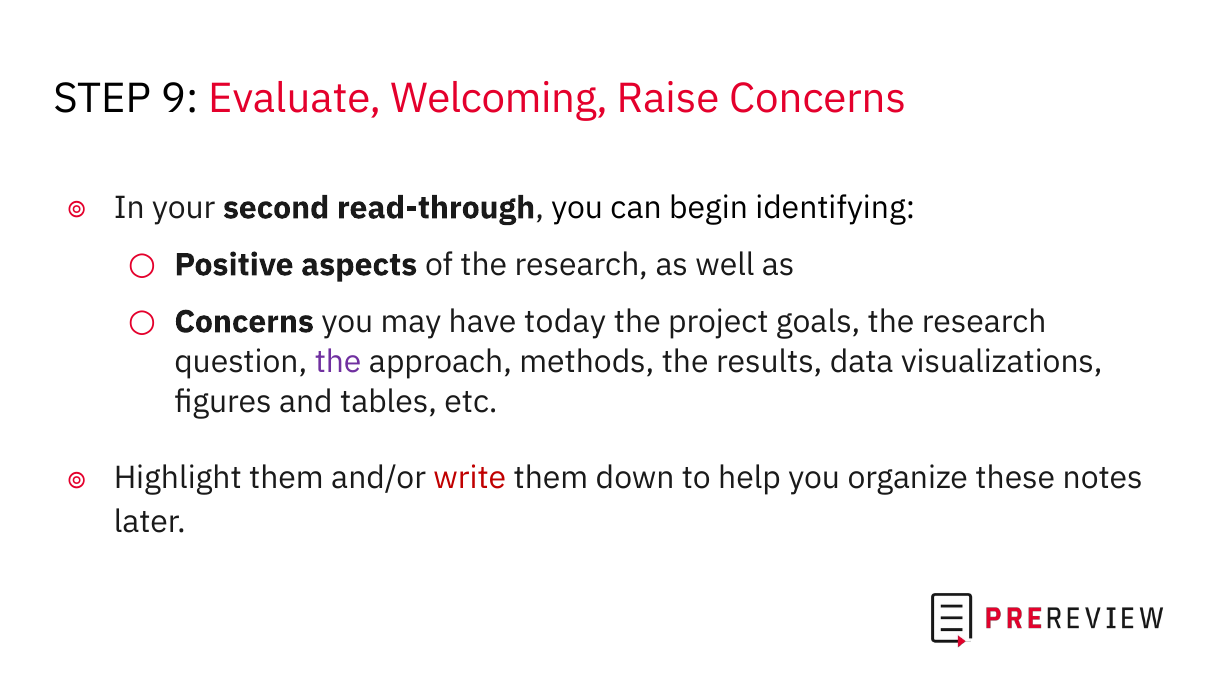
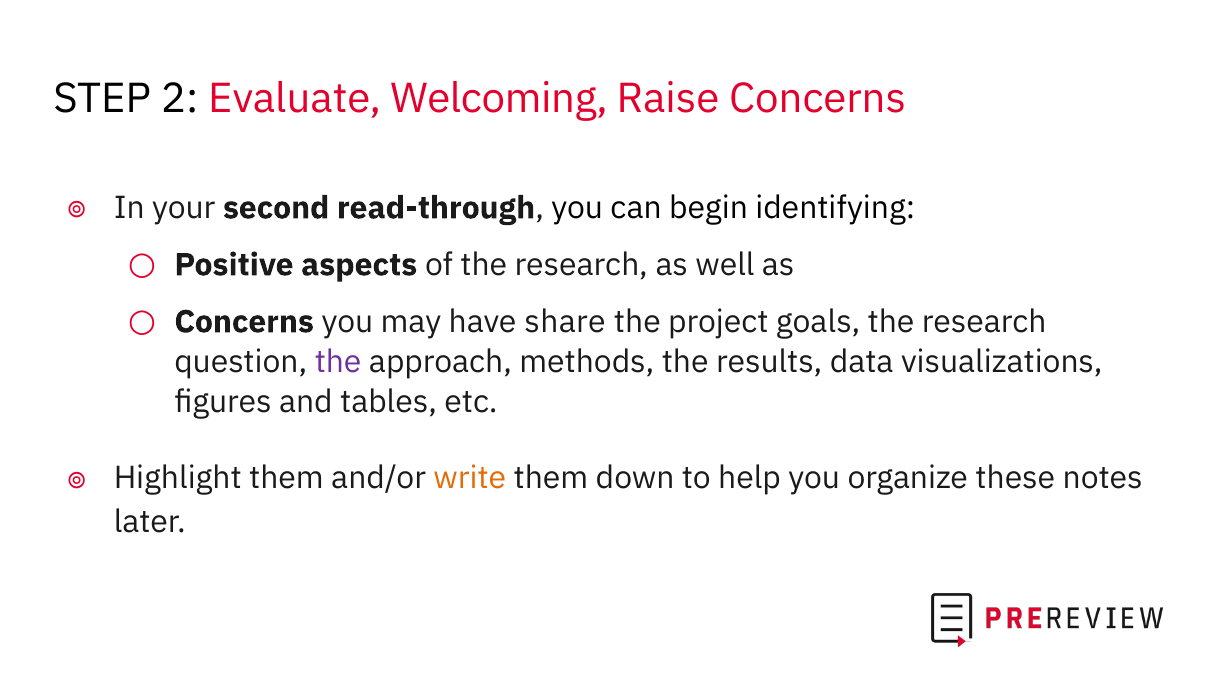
9: 9 -> 2 (180, 99)
today: today -> share (565, 322)
write colour: red -> orange (470, 479)
